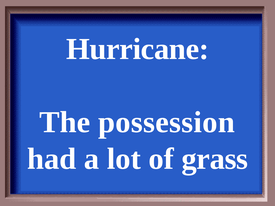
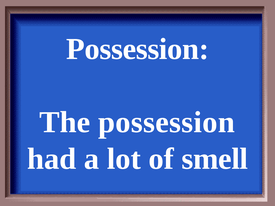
Hurricane: Hurricane -> Possession (138, 49)
grass: grass -> smell (215, 159)
